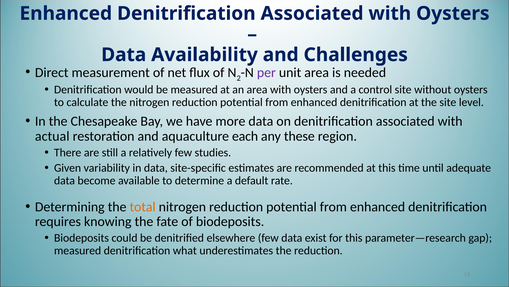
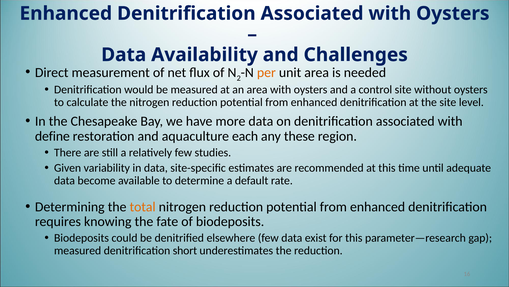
per colour: purple -> orange (266, 73)
actual: actual -> define (52, 136)
what: what -> short (185, 250)
